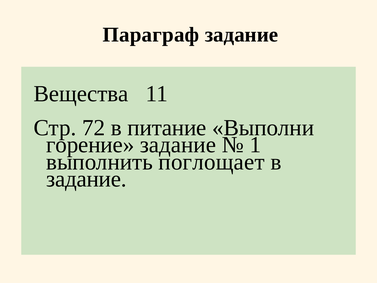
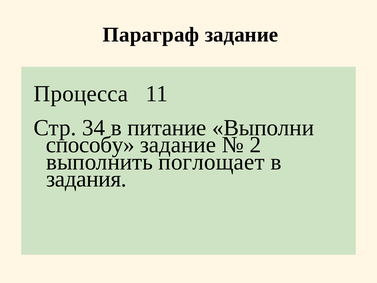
Вещества: Вещества -> Процесса (81, 94)
72: 72 -> 34 (94, 128)
горение: горение -> способу (90, 145)
1: 1 -> 2 (255, 145)
задание: задание -> задания (86, 179)
